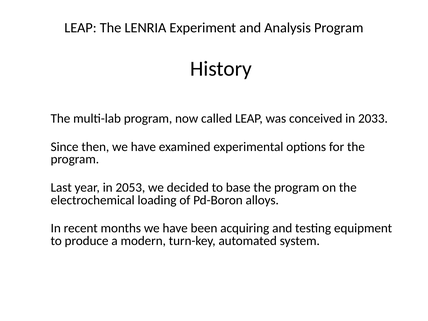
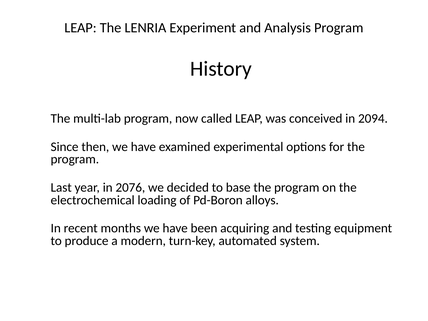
2033: 2033 -> 2094 (373, 118)
2053: 2053 -> 2076 (130, 187)
